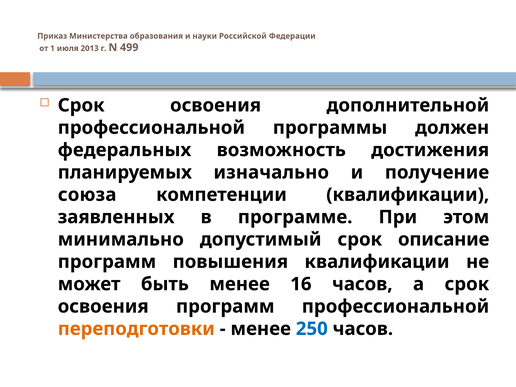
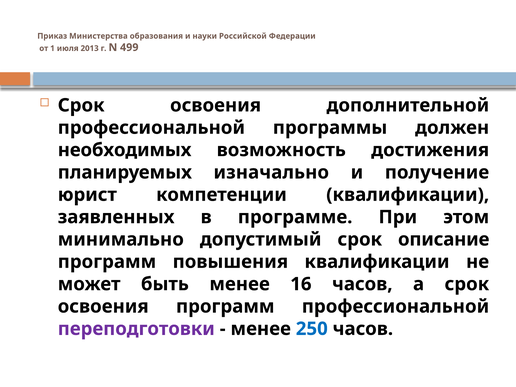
федеральных: федеральных -> необходимых (125, 150)
союза: союза -> юрист (87, 195)
переподготовки colour: orange -> purple (136, 329)
